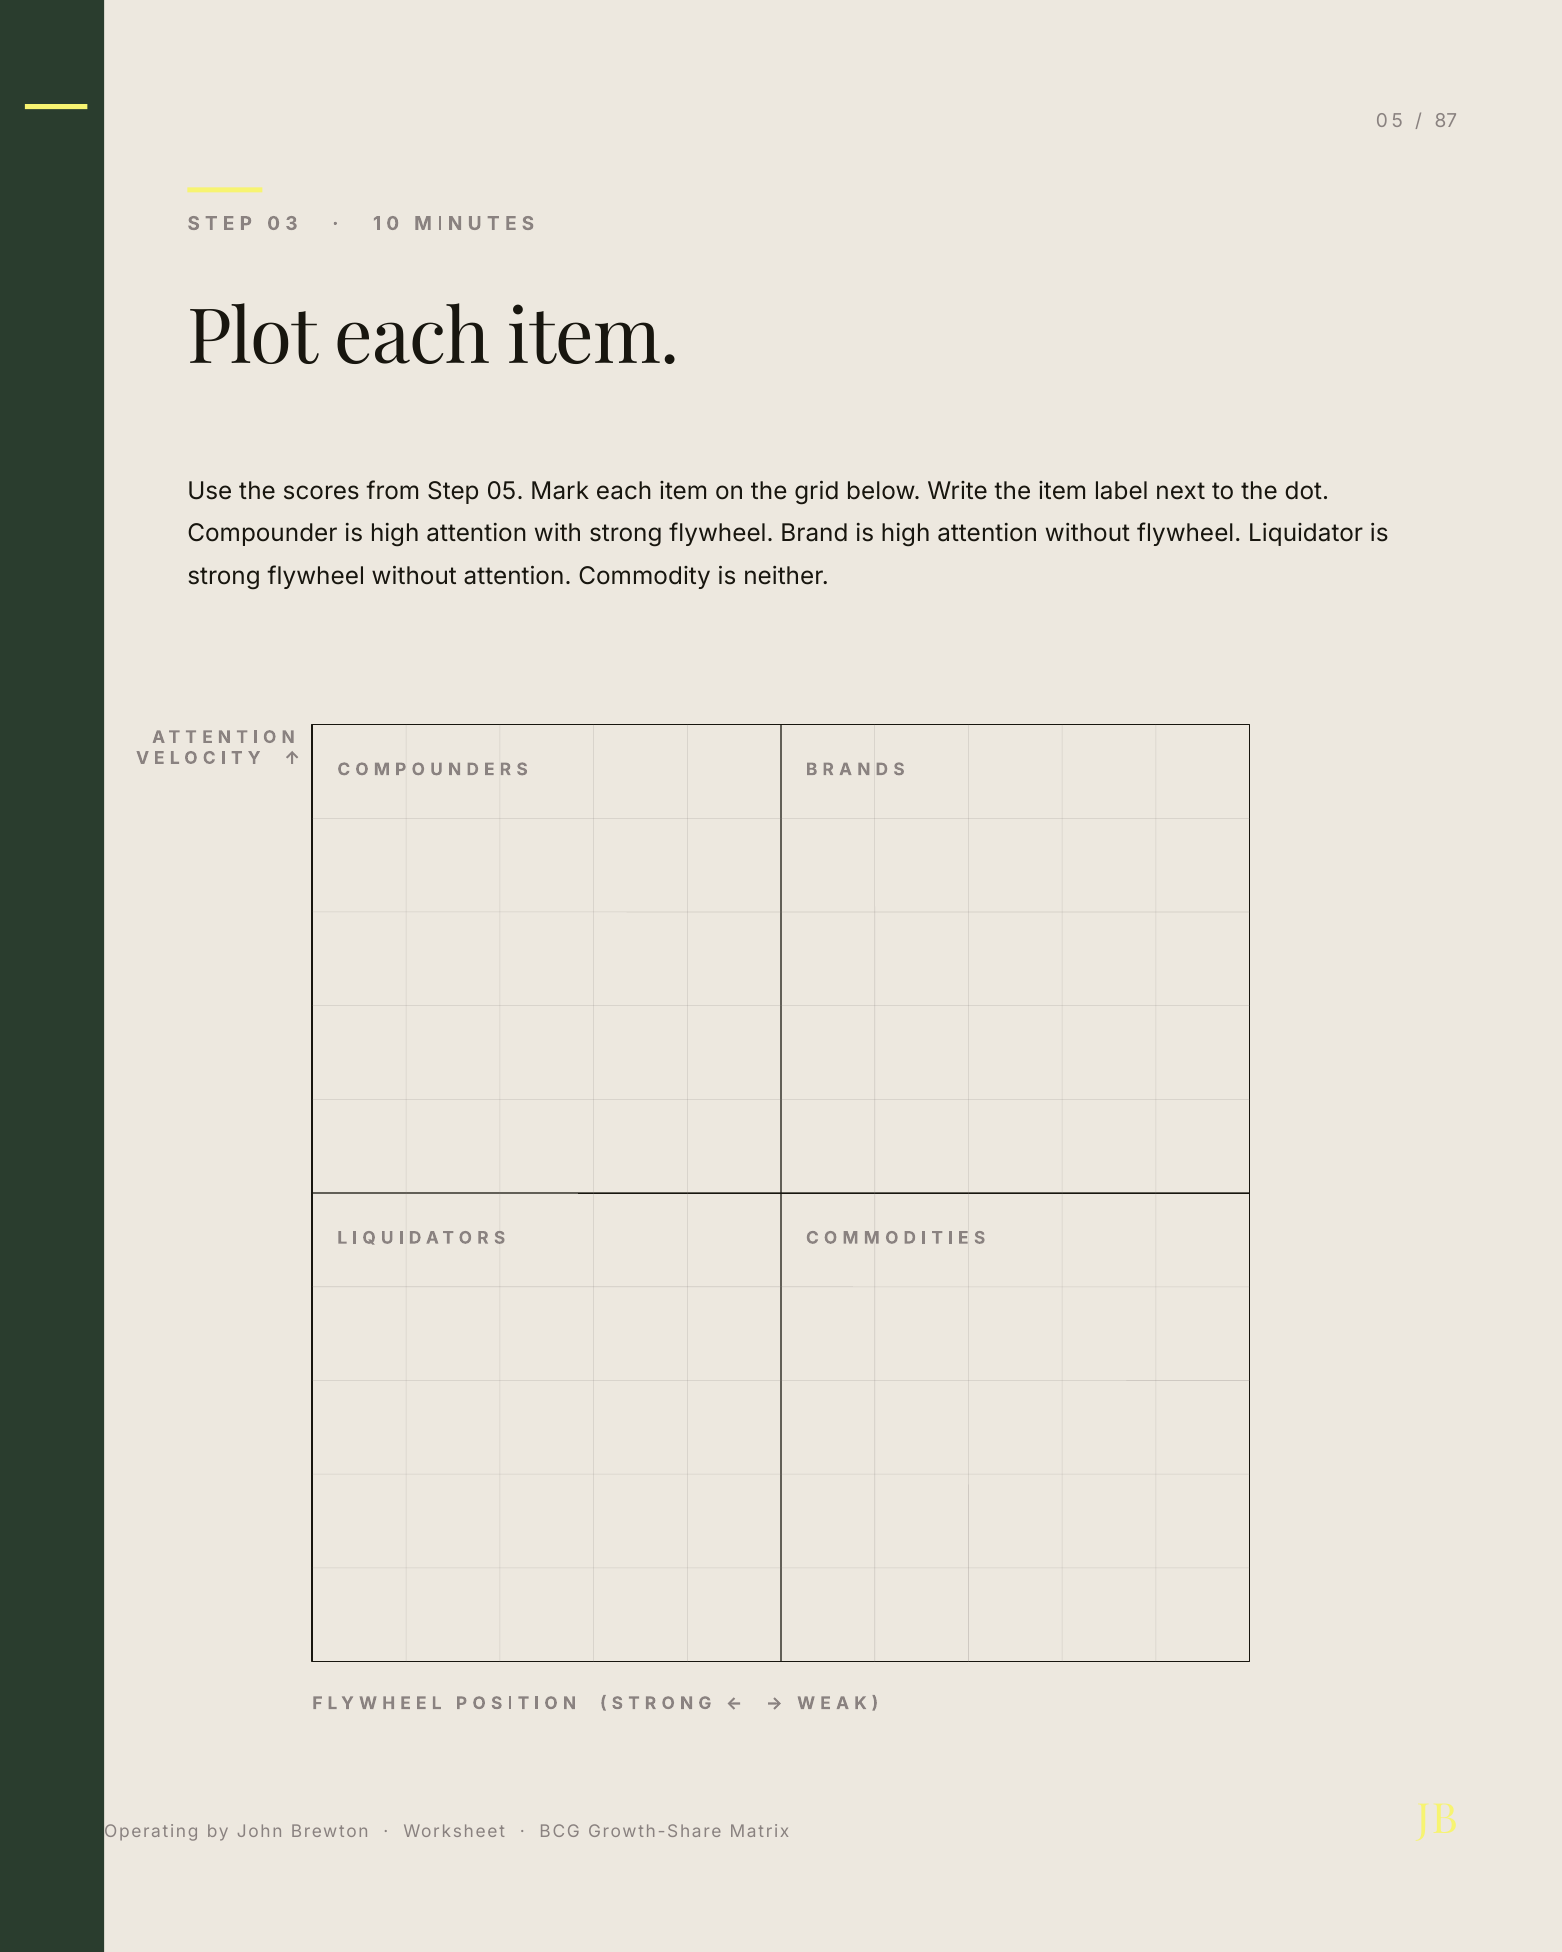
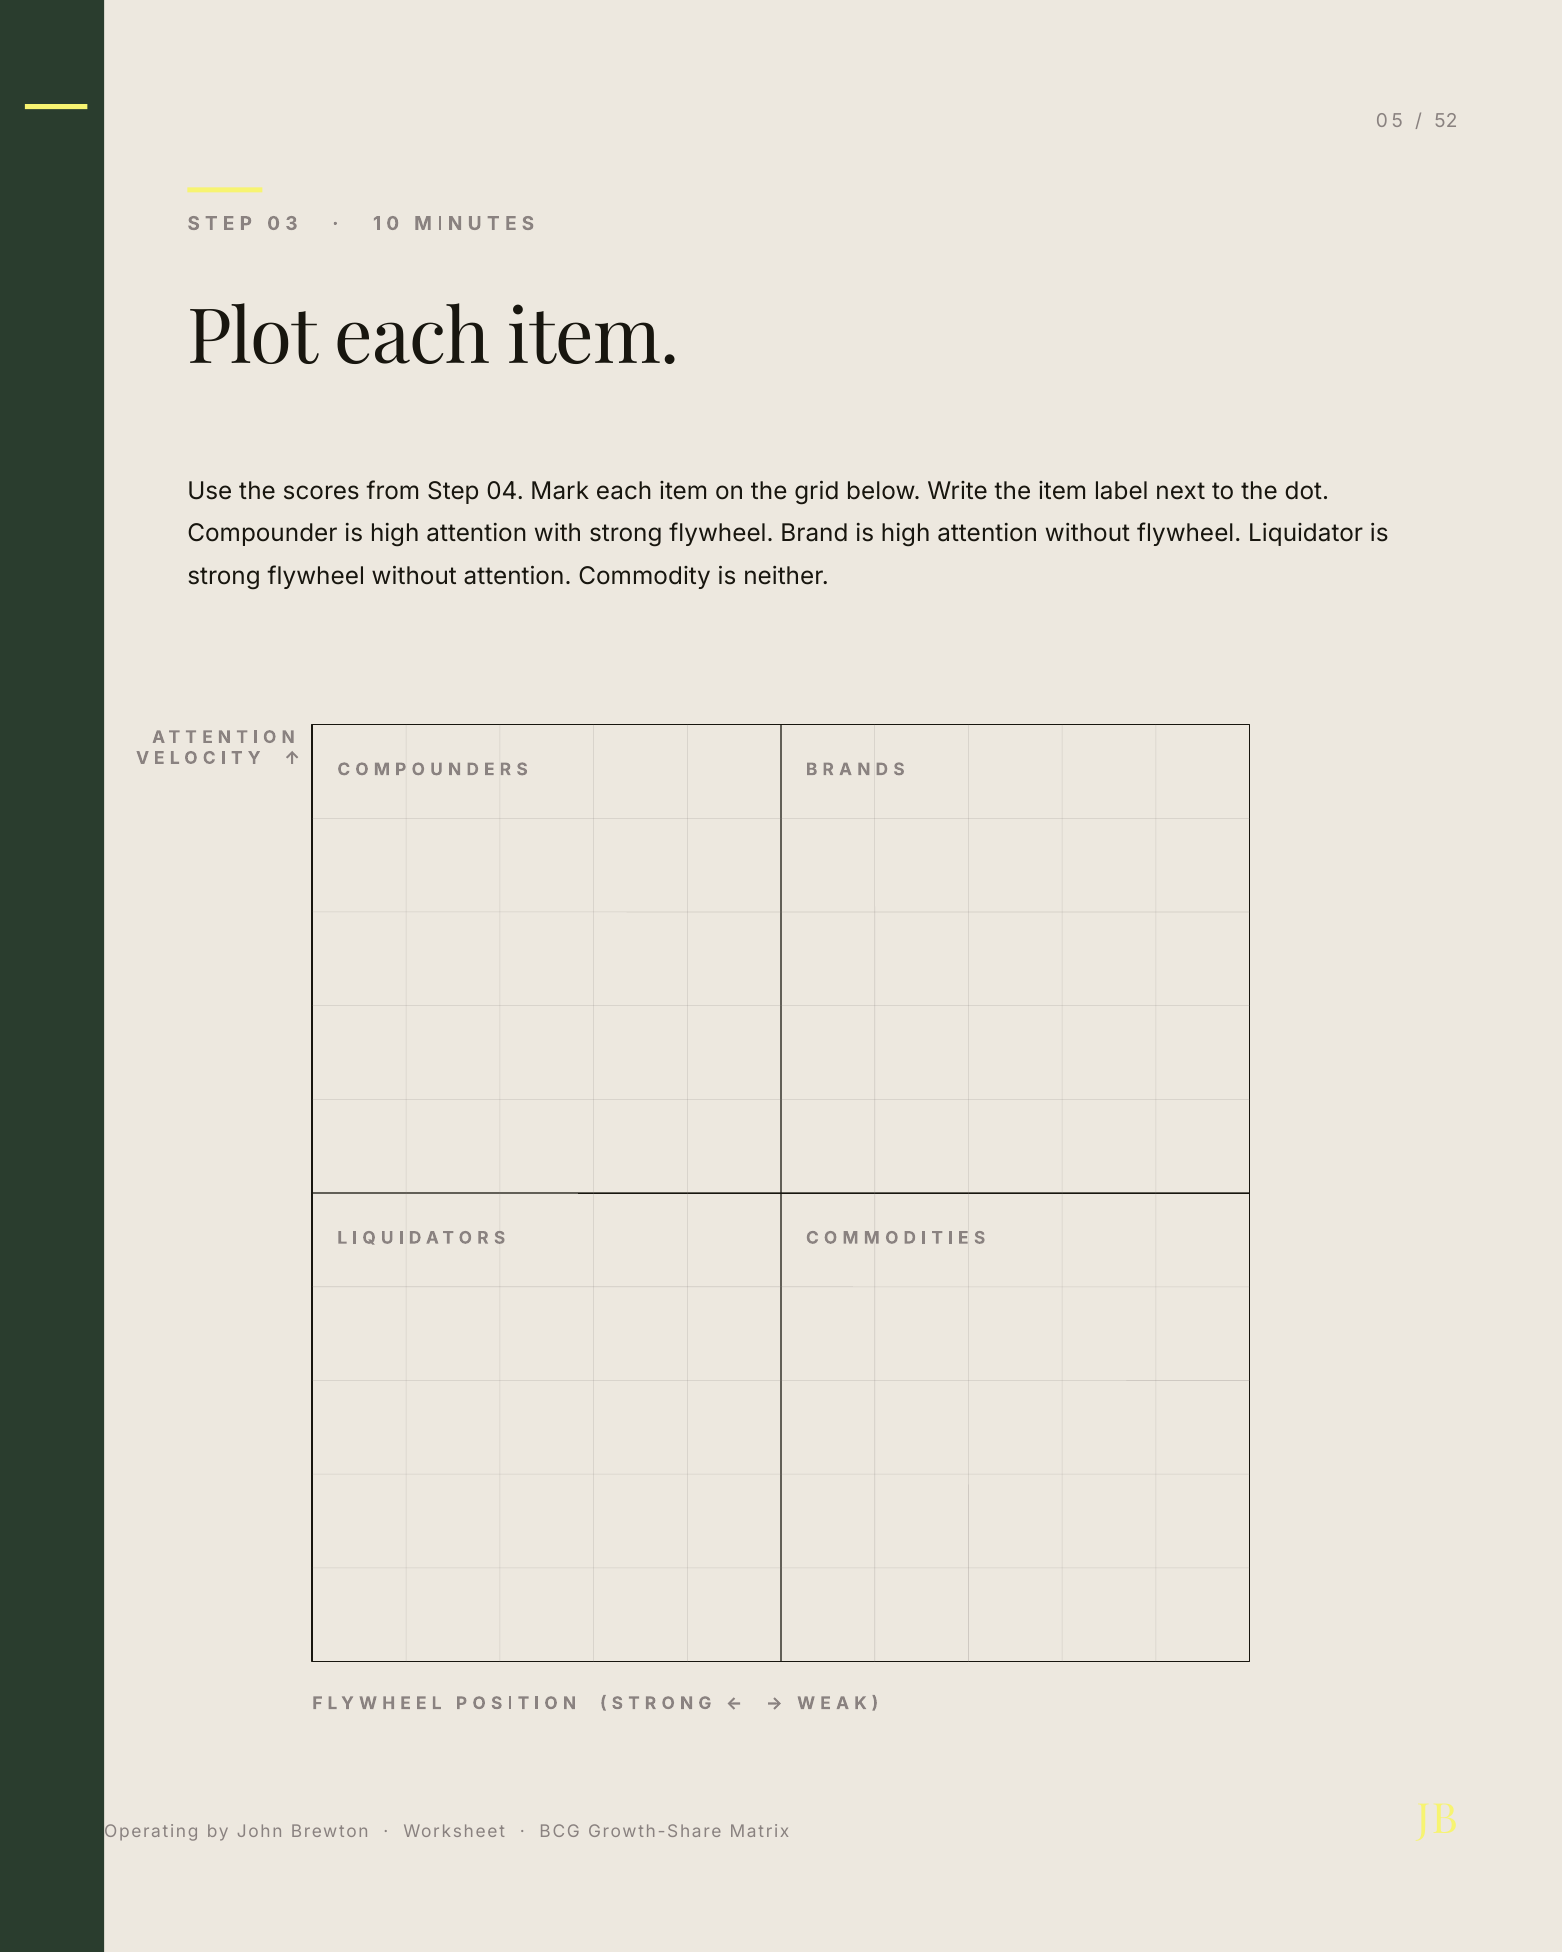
87: 87 -> 52 (1446, 121)
Step 05: 05 -> 04 (505, 492)
